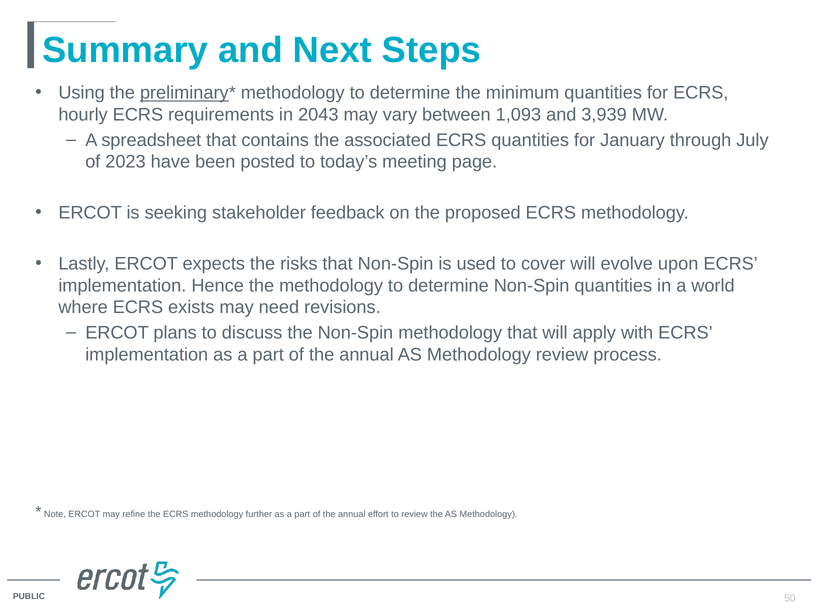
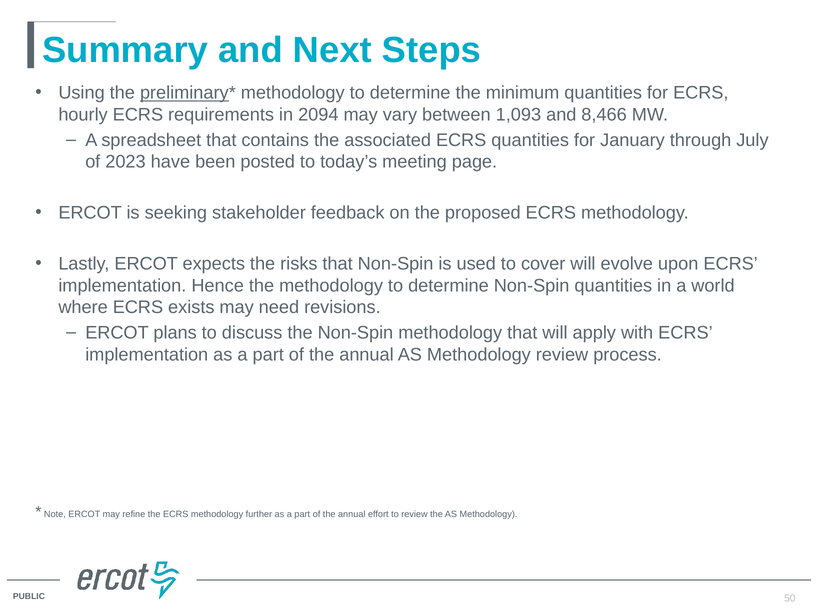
2043: 2043 -> 2094 (318, 115)
3,939: 3,939 -> 8,466 (604, 115)
